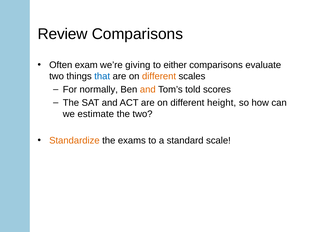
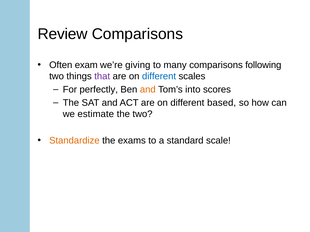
either: either -> many (175, 65)
evaluate: evaluate -> following (263, 65)
that colour: blue -> purple (102, 76)
different colour: orange -> blue (159, 76)
normally: normally -> perfectly (99, 90)
told: told -> into (193, 90)
height: height -> based (222, 103)
